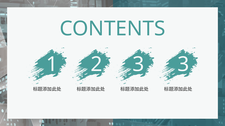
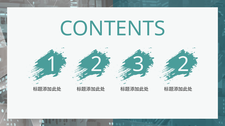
3 3: 3 -> 2 (183, 65)
